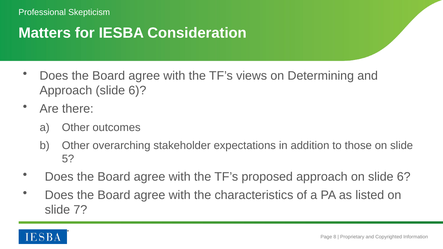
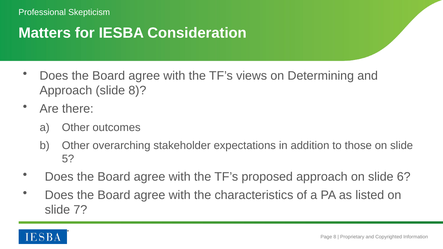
Approach slide 6: 6 -> 8 (137, 90)
